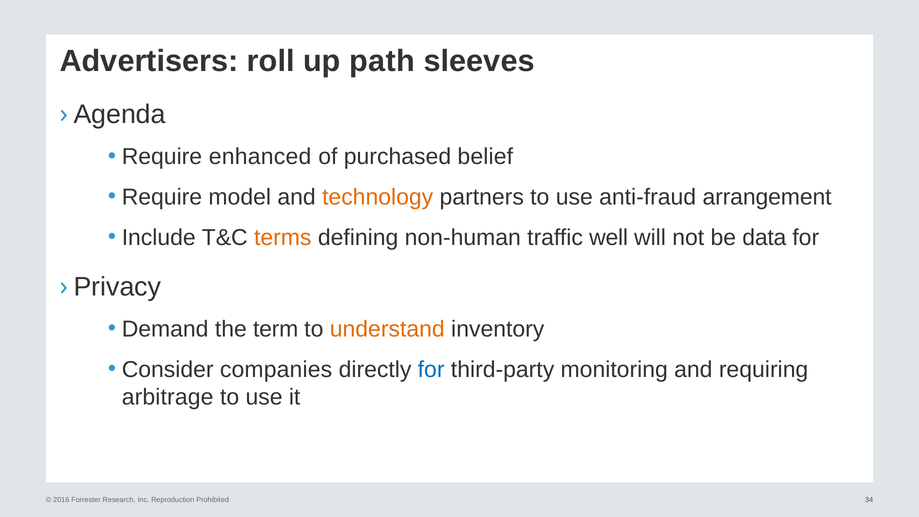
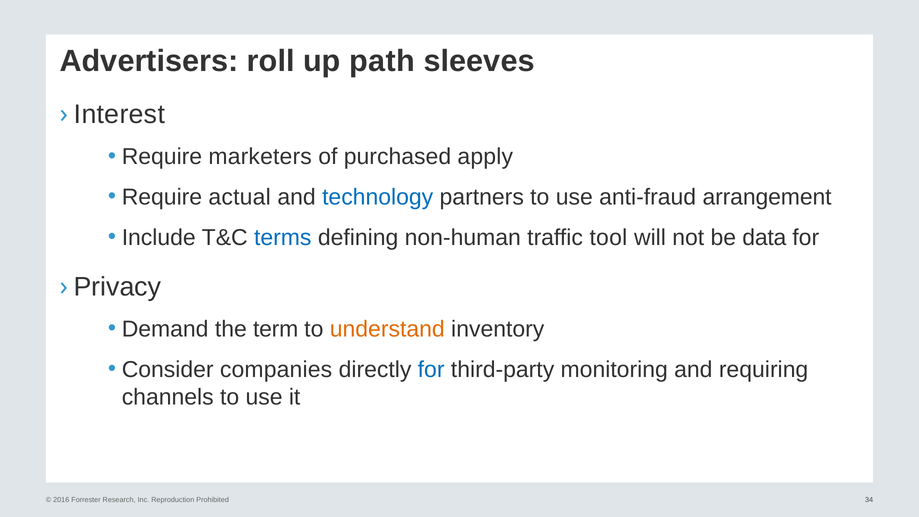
Agenda: Agenda -> Interest (119, 114)
enhanced: enhanced -> marketers (260, 157)
belief: belief -> apply (485, 157)
model: model -> actual (240, 197)
technology colour: orange -> blue (378, 197)
terms colour: orange -> blue (283, 237)
well: well -> tool (608, 237)
arbitrage: arbitrage -> channels (168, 397)
